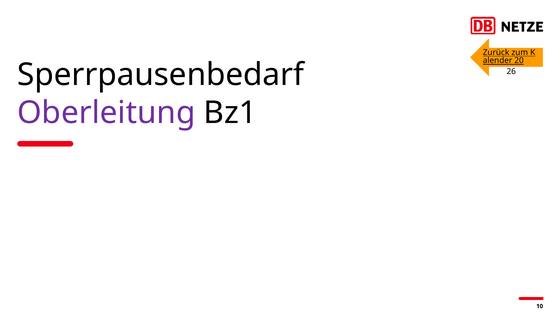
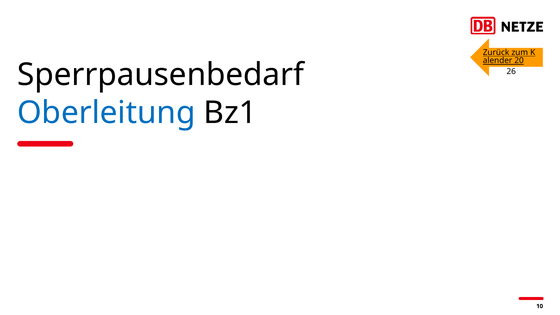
Oberleitung colour: purple -> blue (106, 113)
